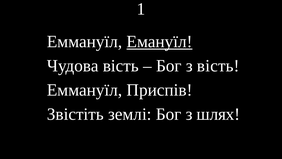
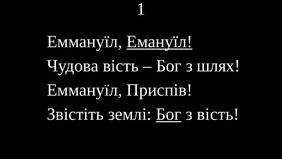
з вість: вість -> шлях (218, 66)
Бог underline: none -> present (169, 114)
з шлях: шлях -> вість (218, 114)
